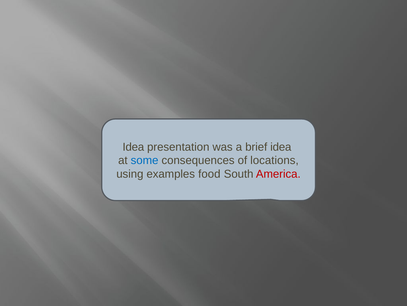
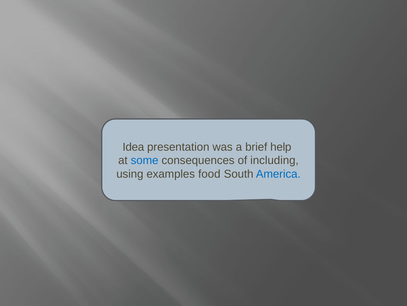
brief idea: idea -> help (281, 147)
locations: locations -> including (274, 160)
America colour: red -> blue (278, 174)
